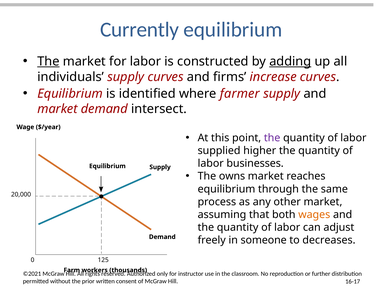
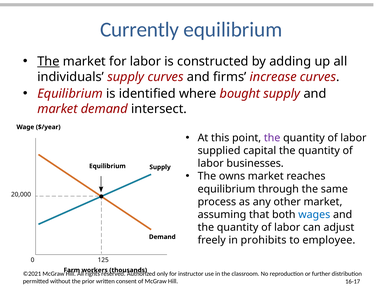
adding underline: present -> none (290, 62)
farmer: farmer -> bought (240, 94)
higher: higher -> capital (260, 151)
wages colour: orange -> blue (314, 215)
someone: someone -> prohibits (264, 240)
decreases: decreases -> employee (329, 240)
